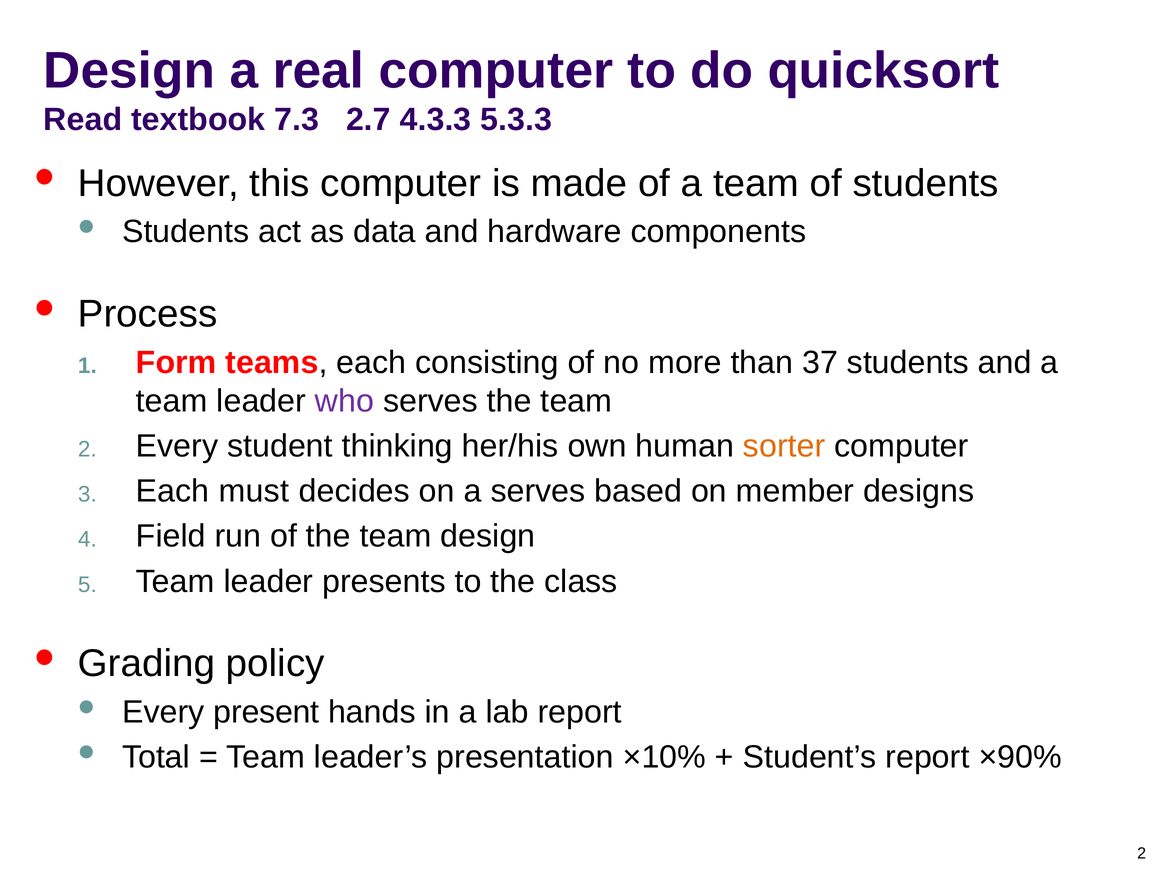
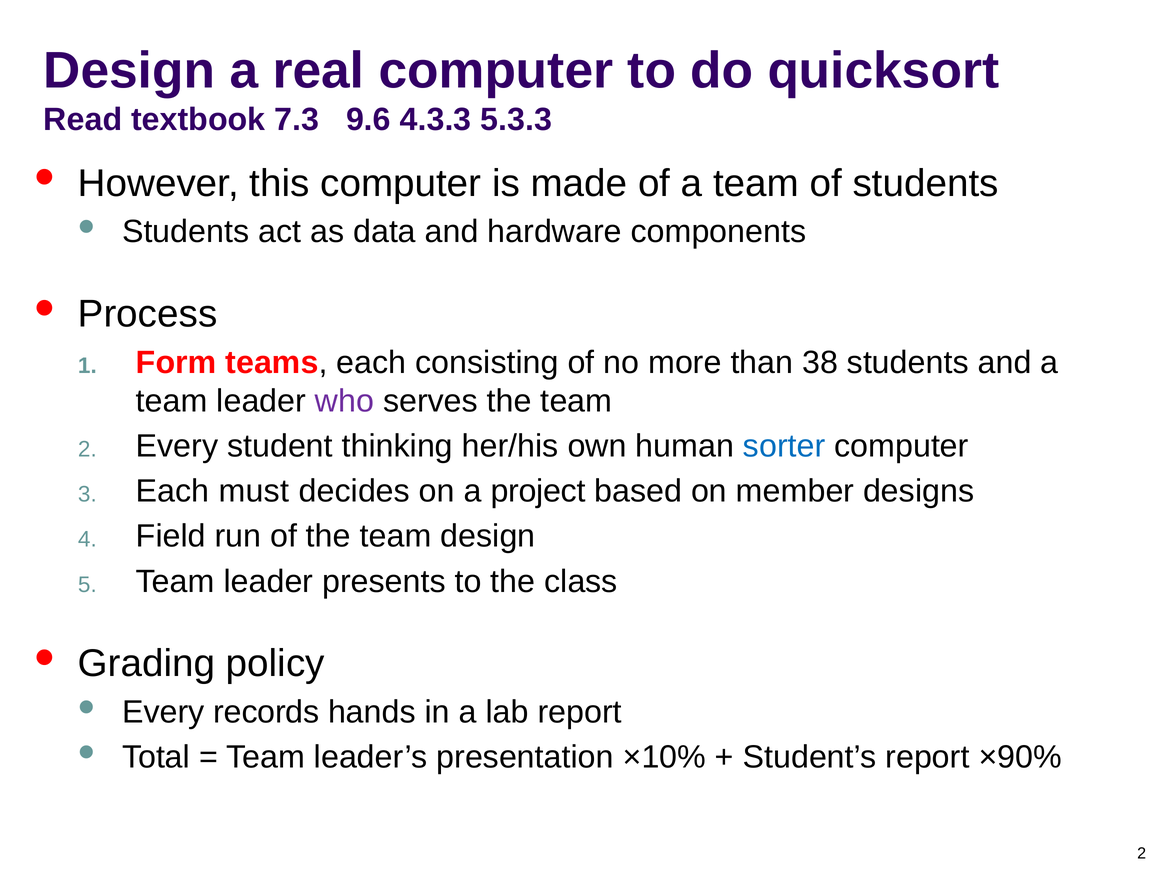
2.7: 2.7 -> 9.6 (368, 120)
37: 37 -> 38 (820, 363)
sorter colour: orange -> blue (784, 446)
a serves: serves -> project (538, 491)
present: present -> records (266, 712)
